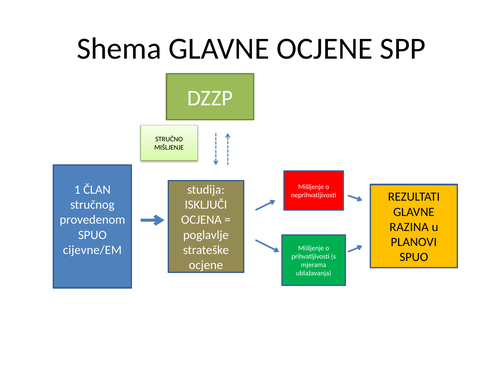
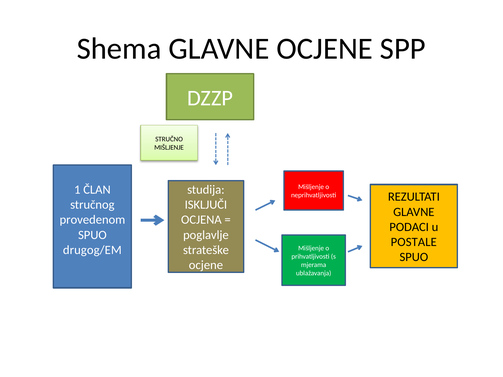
RAZINA: RAZINA -> PODACI (409, 227)
PLANOVI: PLANOVI -> POSTALE (414, 242)
cijevne/EM: cijevne/EM -> drugog/EM (92, 250)
